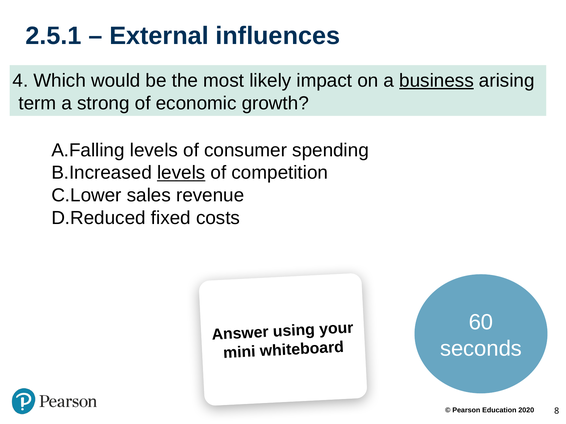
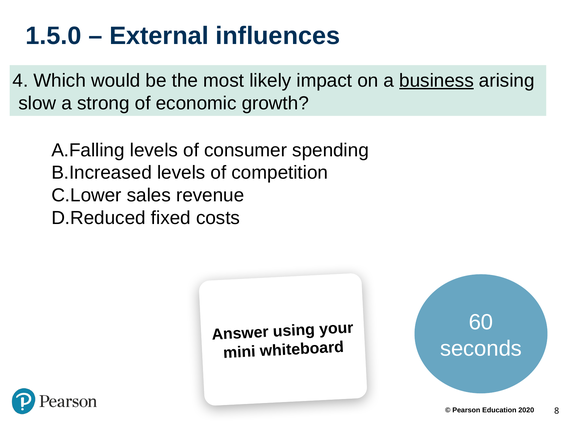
2.5.1: 2.5.1 -> 1.5.0 (53, 36)
term: term -> slow (37, 103)
levels underline: present -> none (181, 173)
